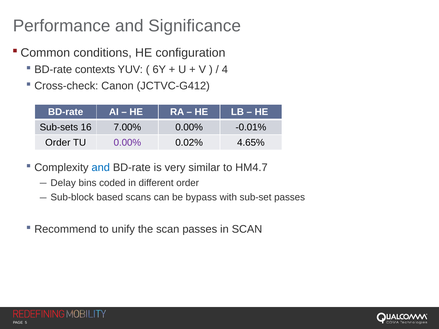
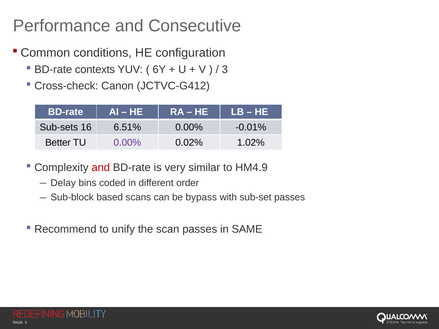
Significance: Significance -> Consecutive (195, 26)
4: 4 -> 3 (225, 70)
7.00%: 7.00% -> 6.51% (127, 127)
Order: Order -> Better (58, 143)
4.65%: 4.65% -> 1.02% (251, 143)
and colour: blue -> red (101, 168)
HM4.7: HM4.7 -> HM4.9 (251, 168)
in SCAN: SCAN -> SAME (247, 230)
